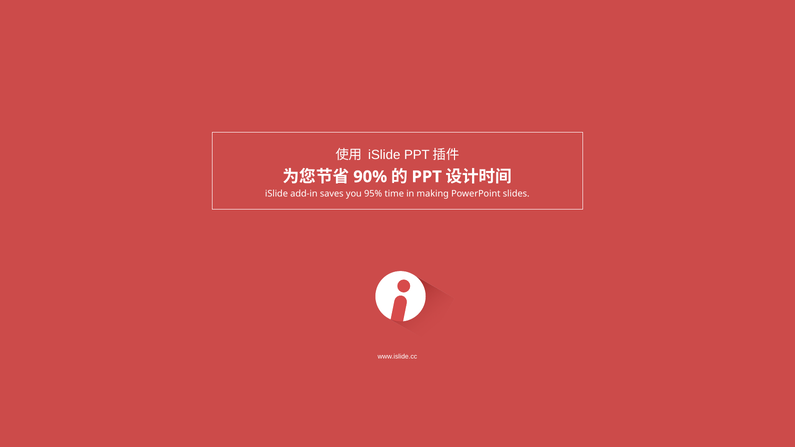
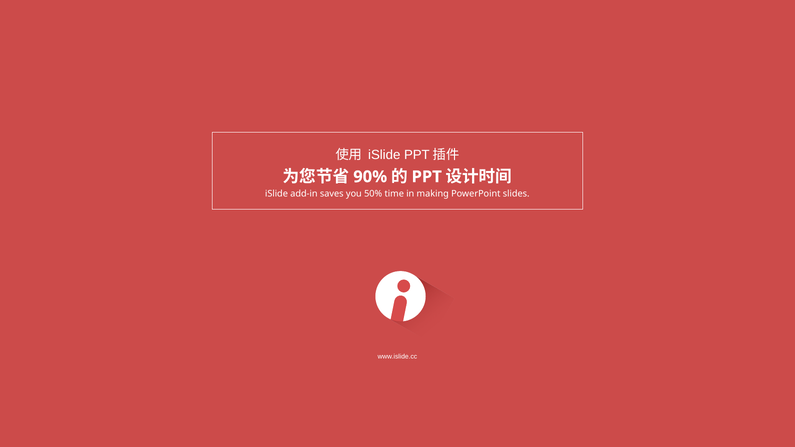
95%: 95% -> 50% (373, 194)
